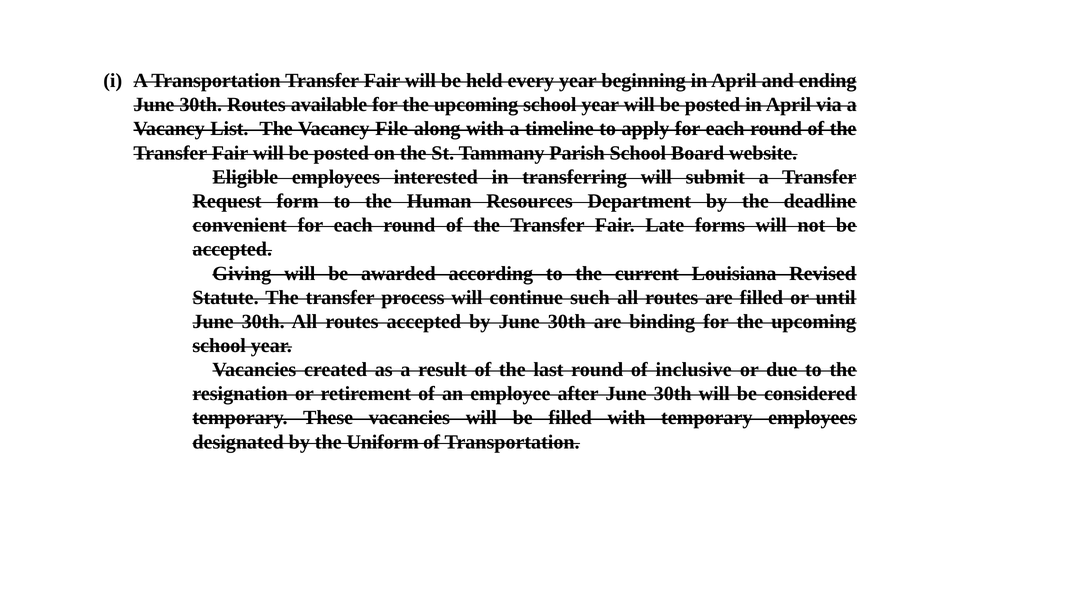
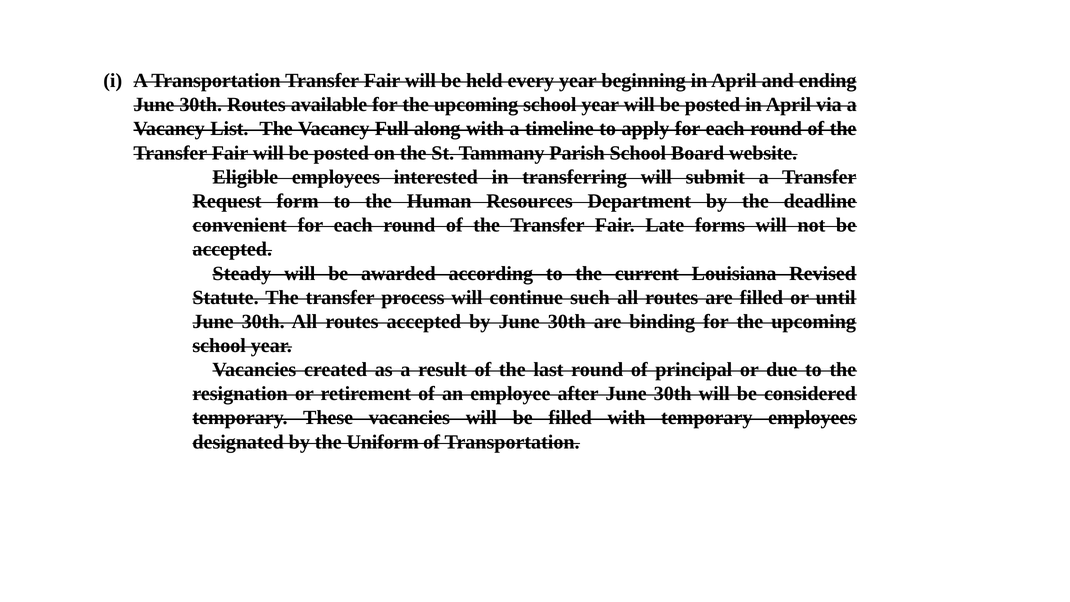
File: File -> Full (392, 129)
Giving: Giving -> Steady (242, 273)
inclusive: inclusive -> principal (694, 370)
